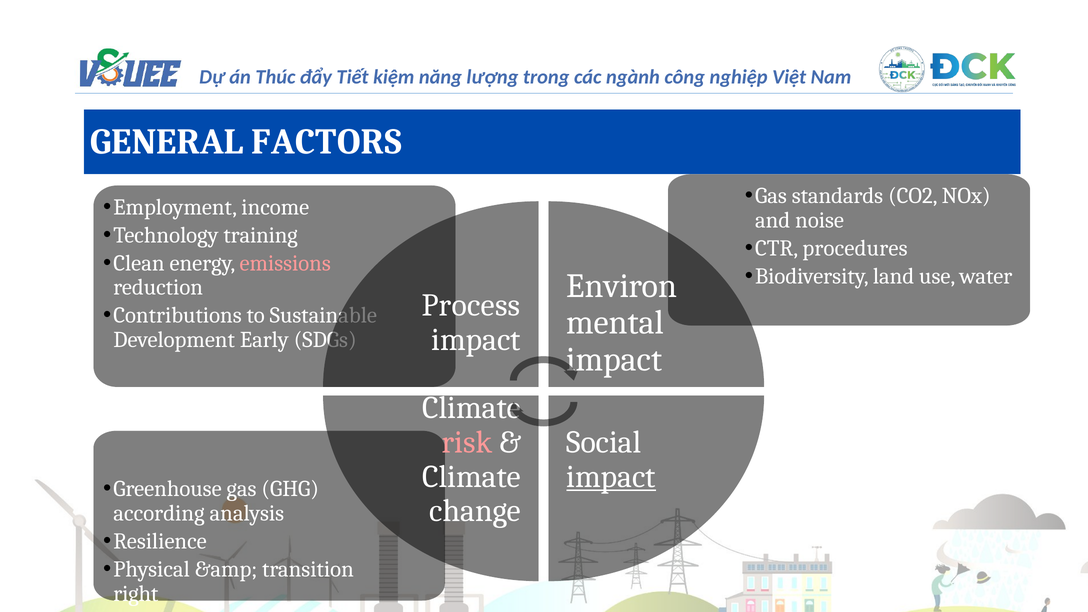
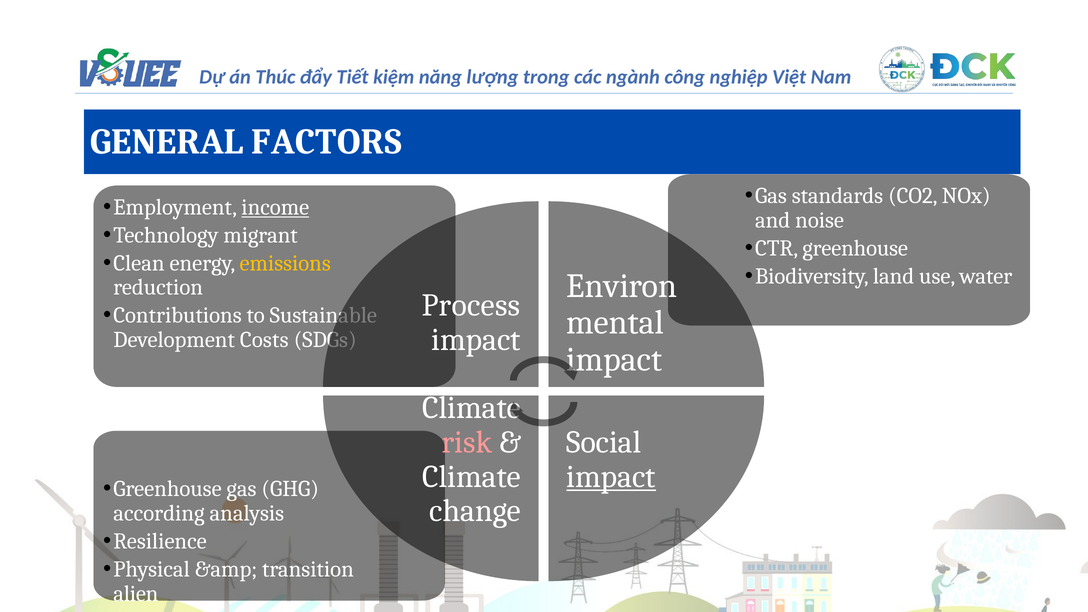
income underline: none -> present (275, 207)
training: training -> migrant (261, 235)
procedures: procedures -> greenhouse (855, 248)
emissions colour: pink -> yellow (285, 263)
Early: Early -> Costs (264, 340)
right: right -> alien (136, 594)
